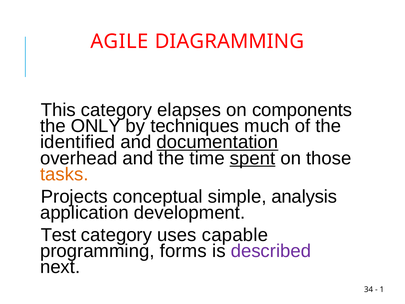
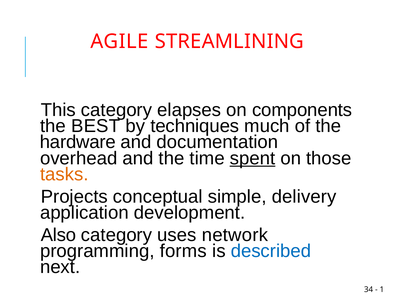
DIAGRAMMING: DIAGRAMMING -> STREAMLINING (229, 41)
ONLY: ONLY -> BEST (96, 126)
identified: identified -> hardware (78, 142)
documentation underline: present -> none (217, 142)
analysis: analysis -> delivery (304, 196)
Test: Test -> Also (58, 235)
capable: capable -> network (235, 235)
described colour: purple -> blue (271, 251)
